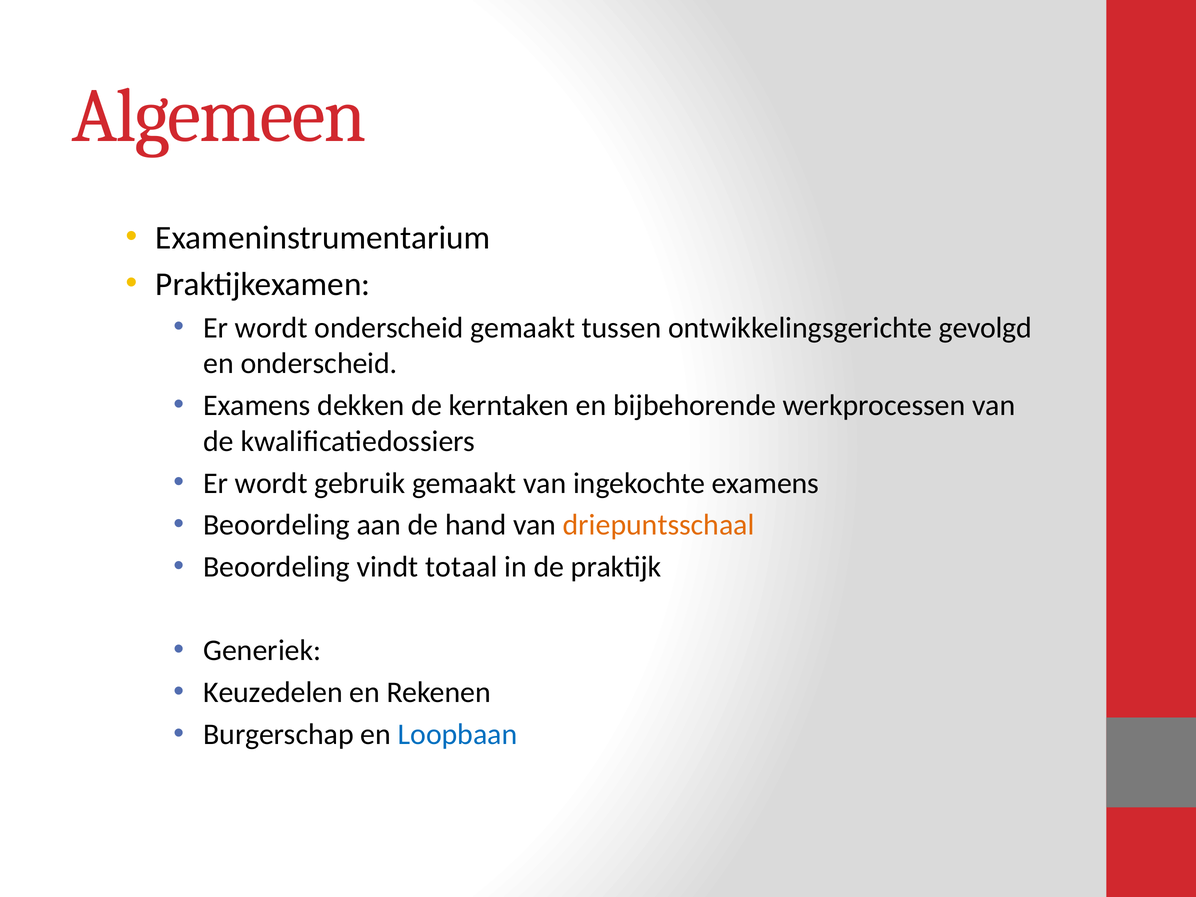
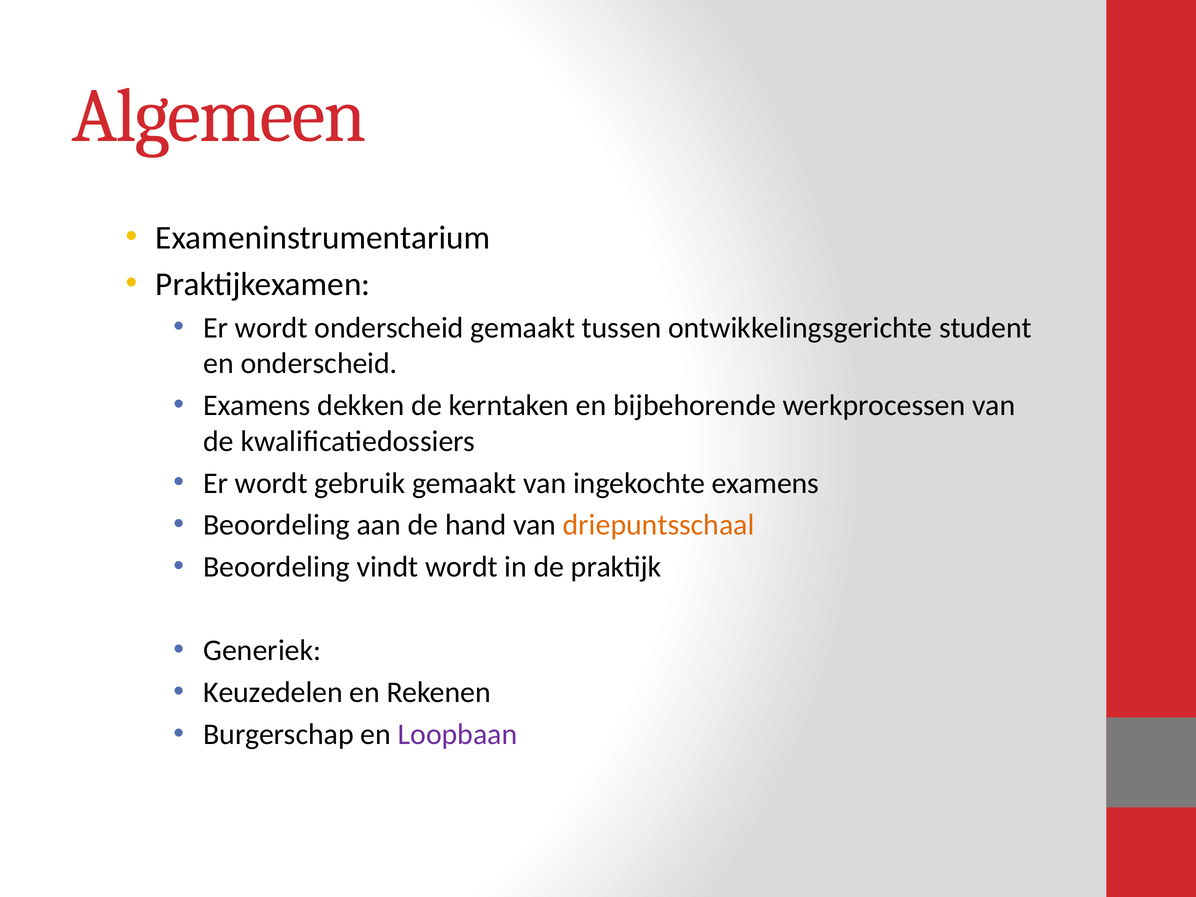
gevolgd: gevolgd -> student (985, 328)
vindt totaal: totaal -> wordt (461, 567)
Loopbaan colour: blue -> purple (458, 734)
